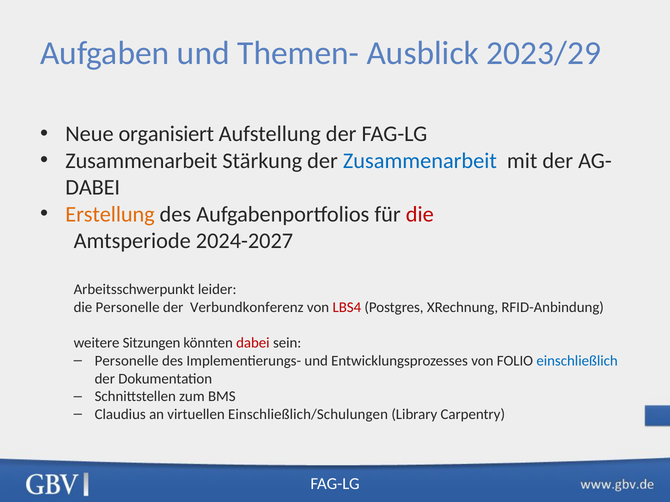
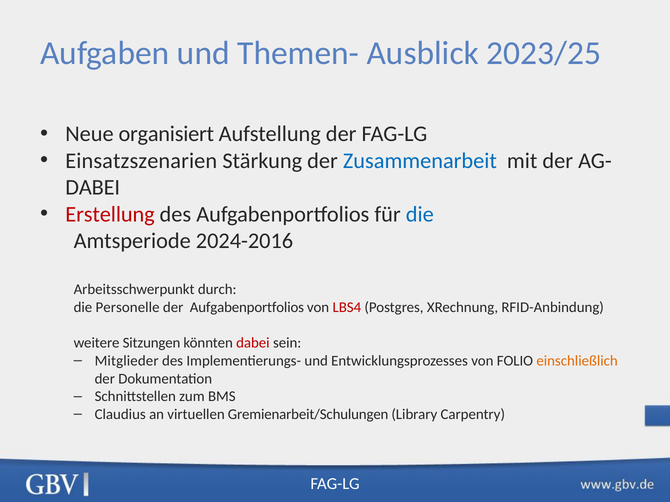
2023/29: 2023/29 -> 2023/25 (544, 53)
Zusammenarbeit: Zusammenarbeit -> Einsatzszenarien (141, 161)
Erstellung colour: orange -> red (110, 214)
die colour: red -> blue (420, 214)
2024-2027: 2024-2027 -> 2024-2016 (244, 241)
leider: leider -> durch (217, 290)
der Verbundkonferenz: Verbundkonferenz -> Aufgabenportfolios (247, 308)
Personelle: Personelle -> Mitglieder (127, 361)
einschließlich colour: blue -> orange (577, 361)
Einschließlich/Schulungen: Einschließlich/Schulungen -> Gremienarbeit/Schulungen (308, 415)
